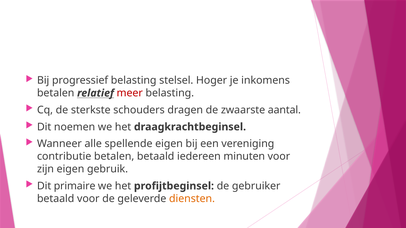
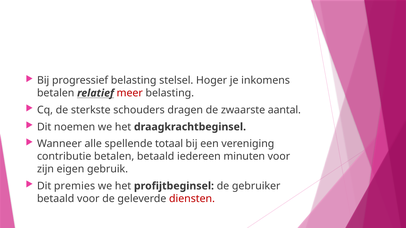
spellende eigen: eigen -> totaal (169, 144)
primaire: primaire -> premies (75, 186)
diensten colour: orange -> red (192, 199)
